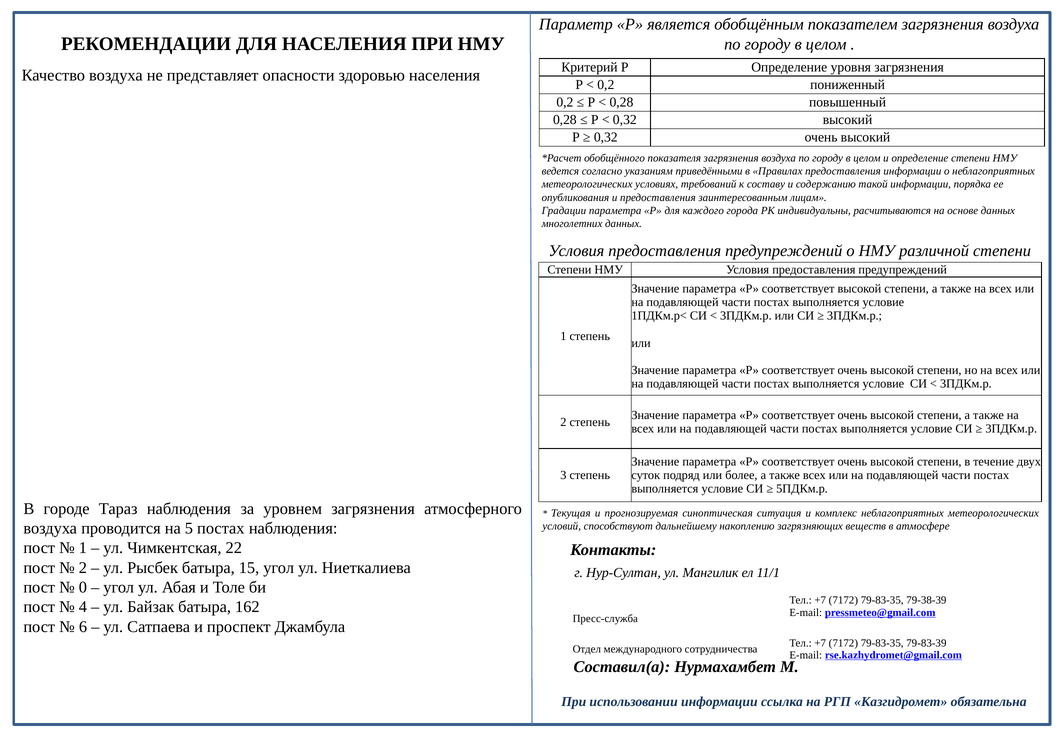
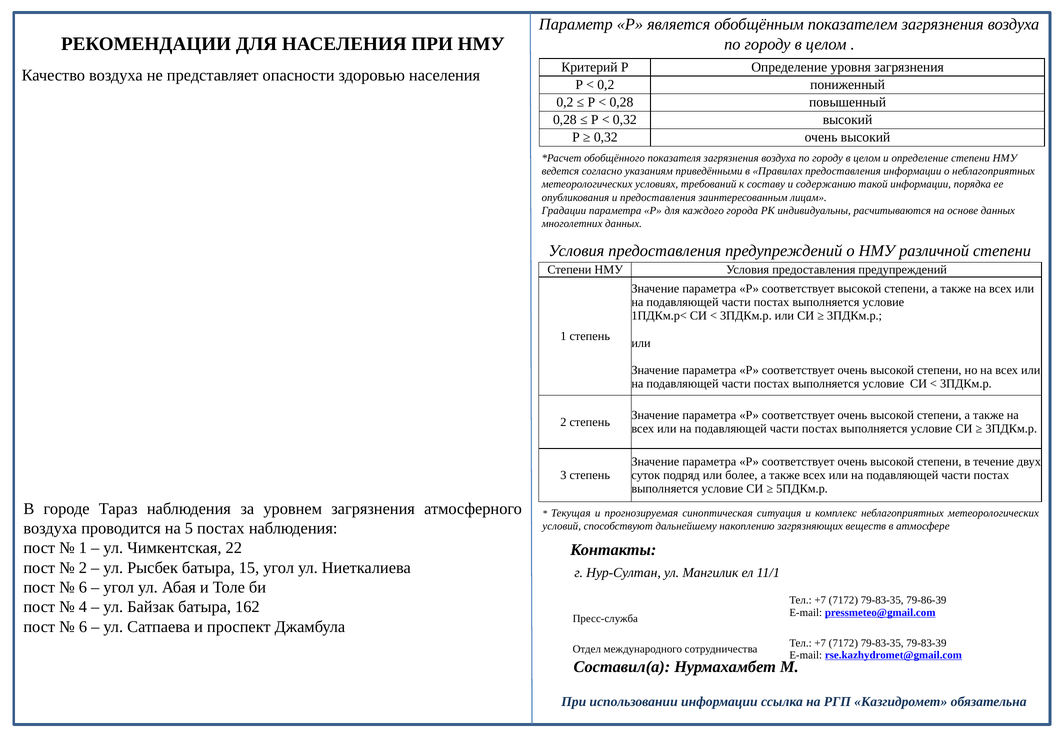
0: 0 -> 6 (83, 587)
79-38-39: 79-38-39 -> 79-86-39 (926, 600)
